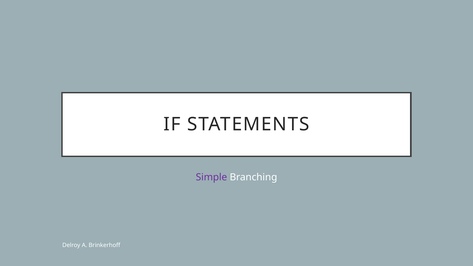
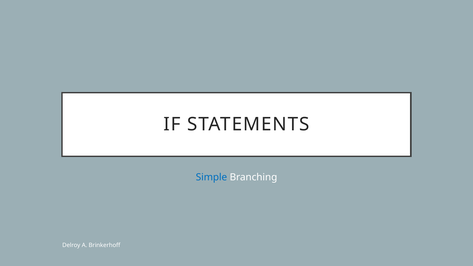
Simple colour: purple -> blue (211, 177)
